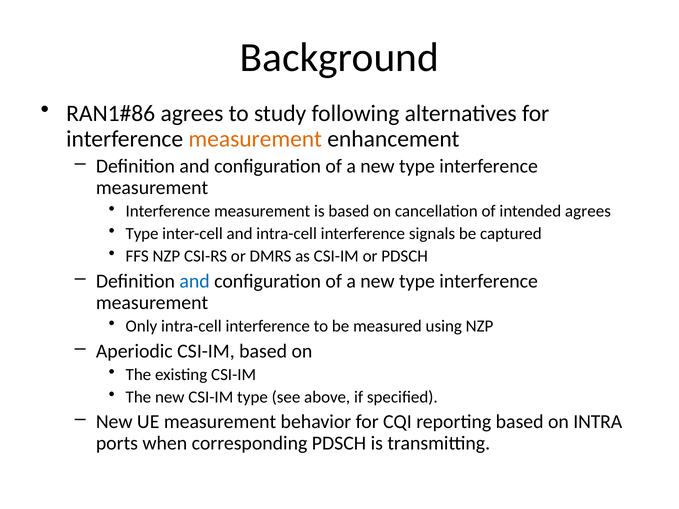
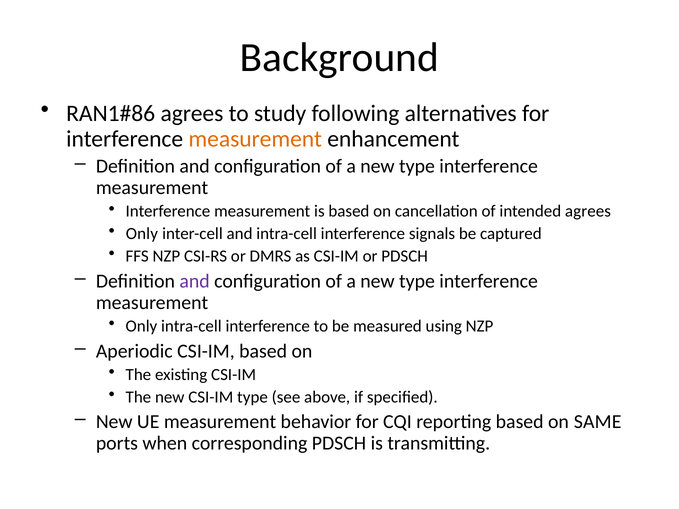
Type: Type -> Only (142, 234)
and colour: blue -> purple (195, 281)
INTRA: INTRA -> SAME (598, 422)
